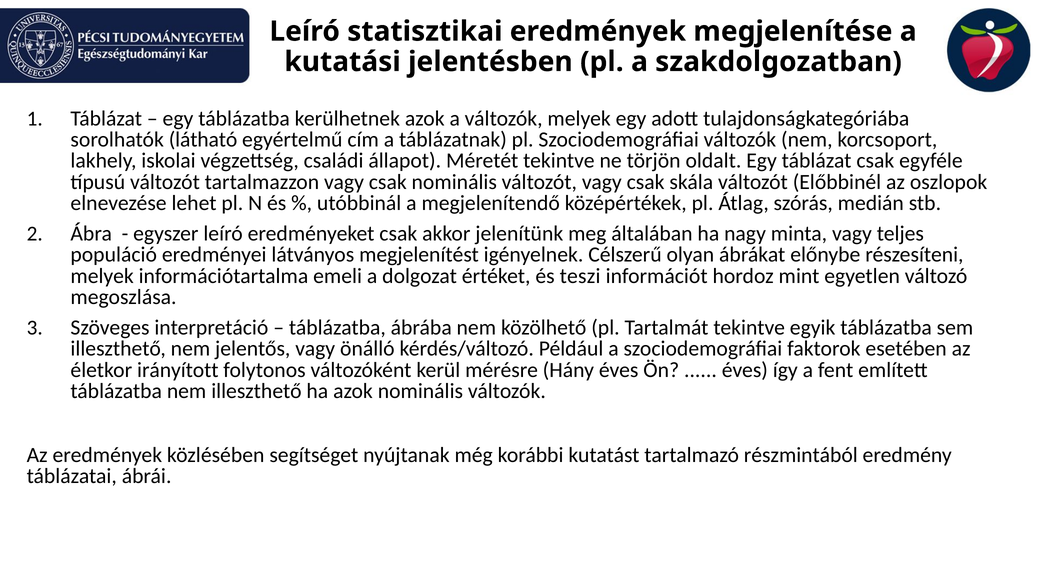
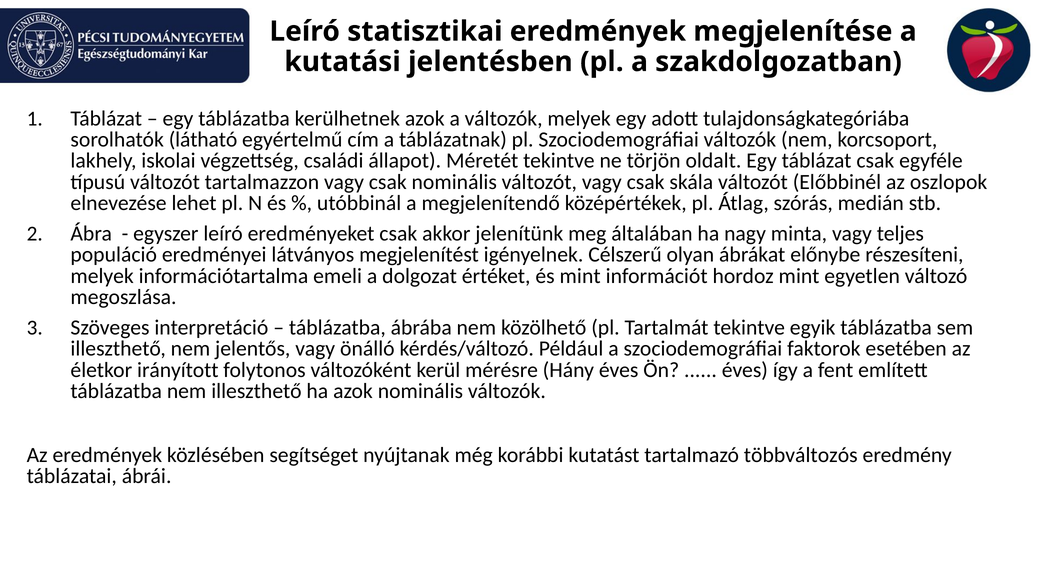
és teszi: teszi -> mint (580, 276)
részmintából: részmintából -> többváltozós (801, 454)
